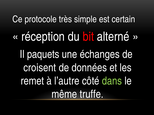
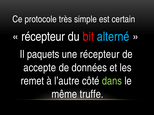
réception: réception -> récepteur (43, 37)
alterné colour: white -> light blue (113, 37)
une échanges: échanges -> récepteur (100, 55)
croisent: croisent -> accepte (40, 68)
